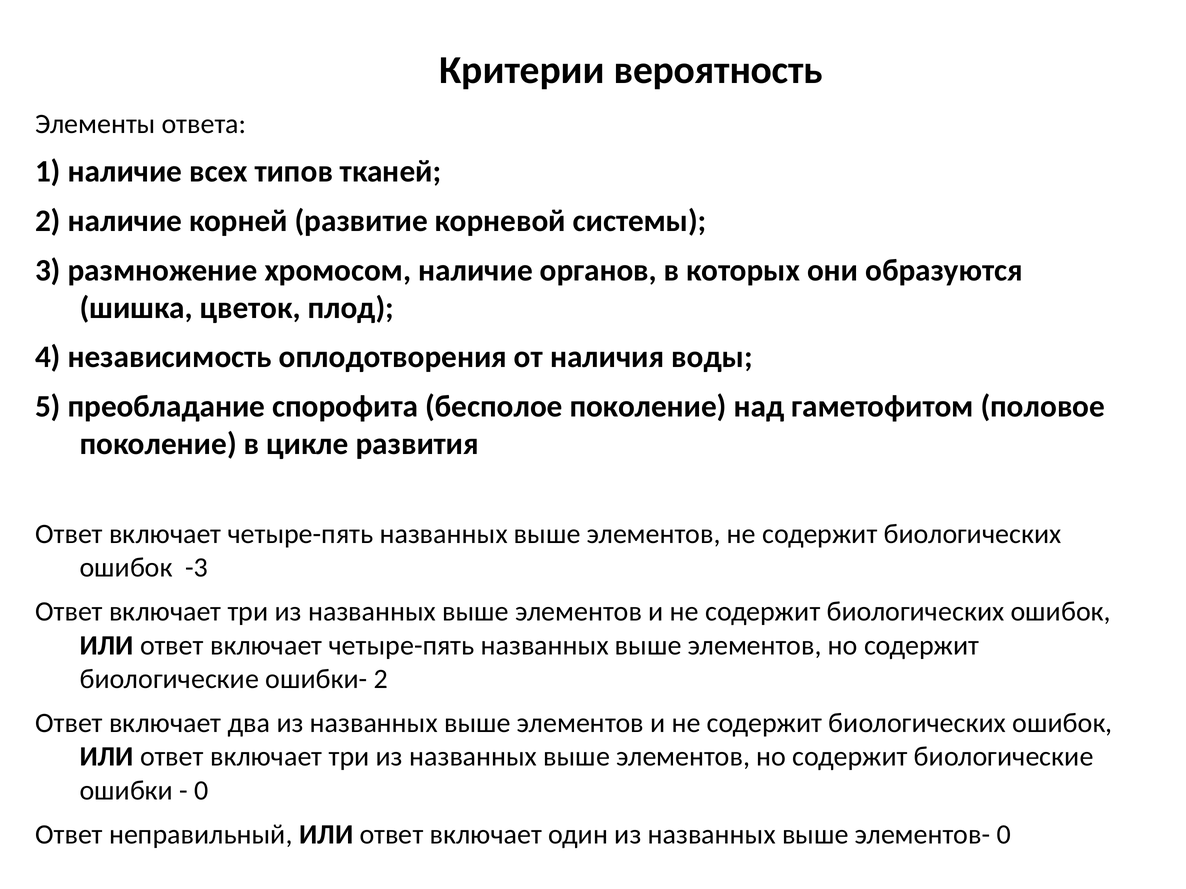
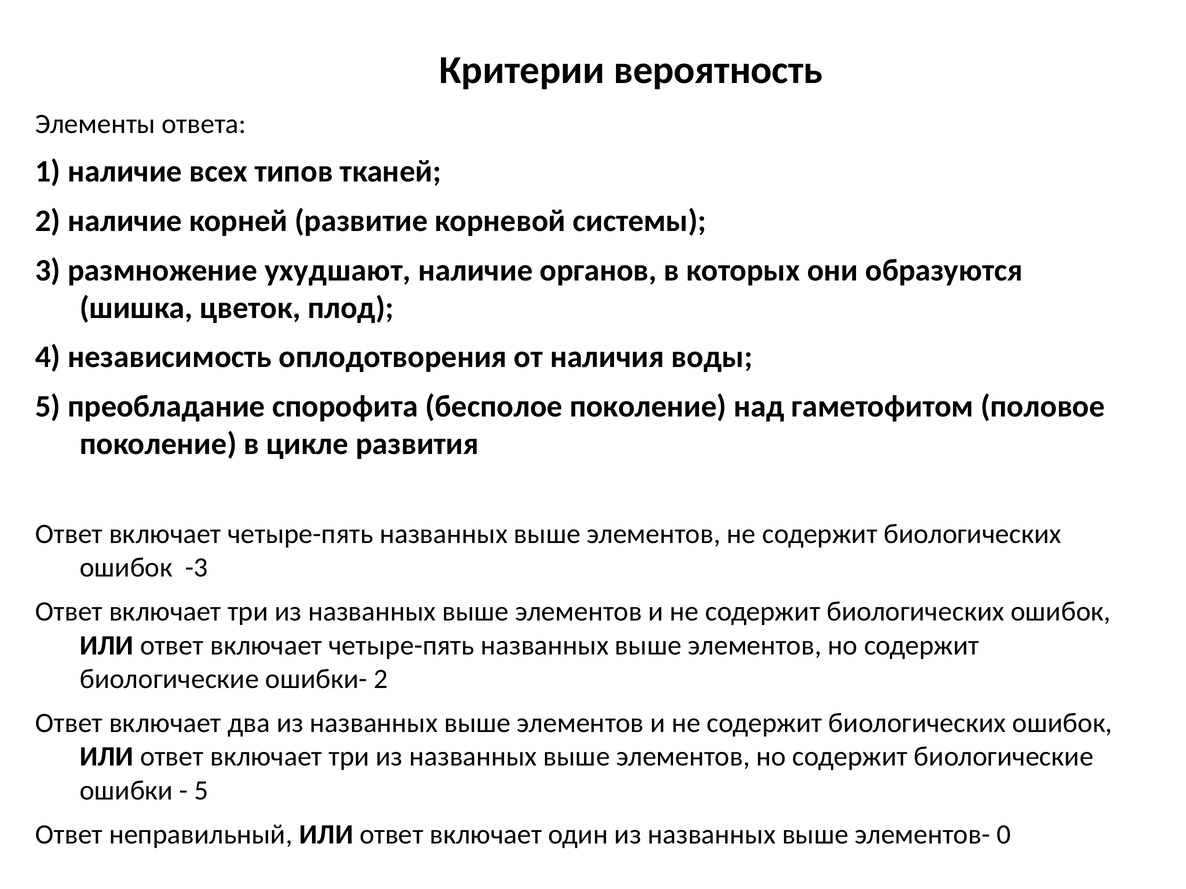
хромосом: хромосом -> ухудшают (338, 270)
0: 0 -> 5 (201, 791)
